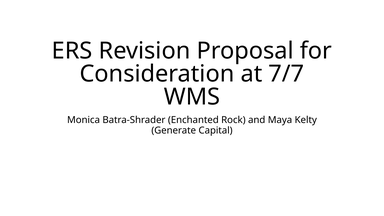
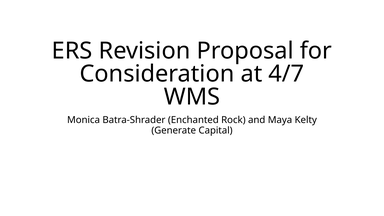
7/7: 7/7 -> 4/7 (286, 74)
